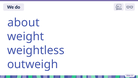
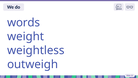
about: about -> words (24, 22)
